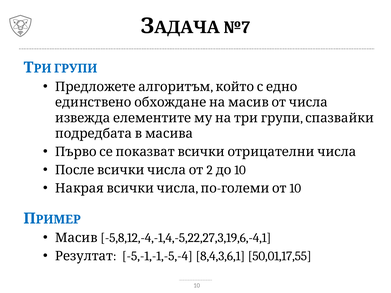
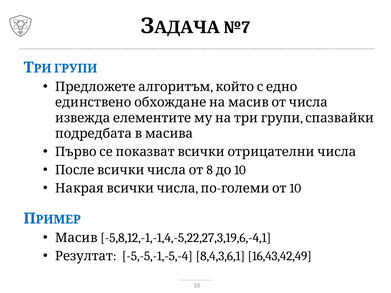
2: 2 -> 8 (210, 170)
-5,8,12,-4,-1,4,-5,22,27,3,19,6,-4,1: -5,8,12,-4,-1,4,-5,22,27,3,19,6,-4,1 -> -5,8,12,-1,-1,4,-5,22,27,3,19,6,-4,1 (186, 238)
-5,-1,-1,-5,-4: -5,-1,-1,-5,-4 -> -5,-5,-1,-5,-4 (157, 256)
50,01,17,55: 50,01,17,55 -> 16,43,42,49 (280, 256)
